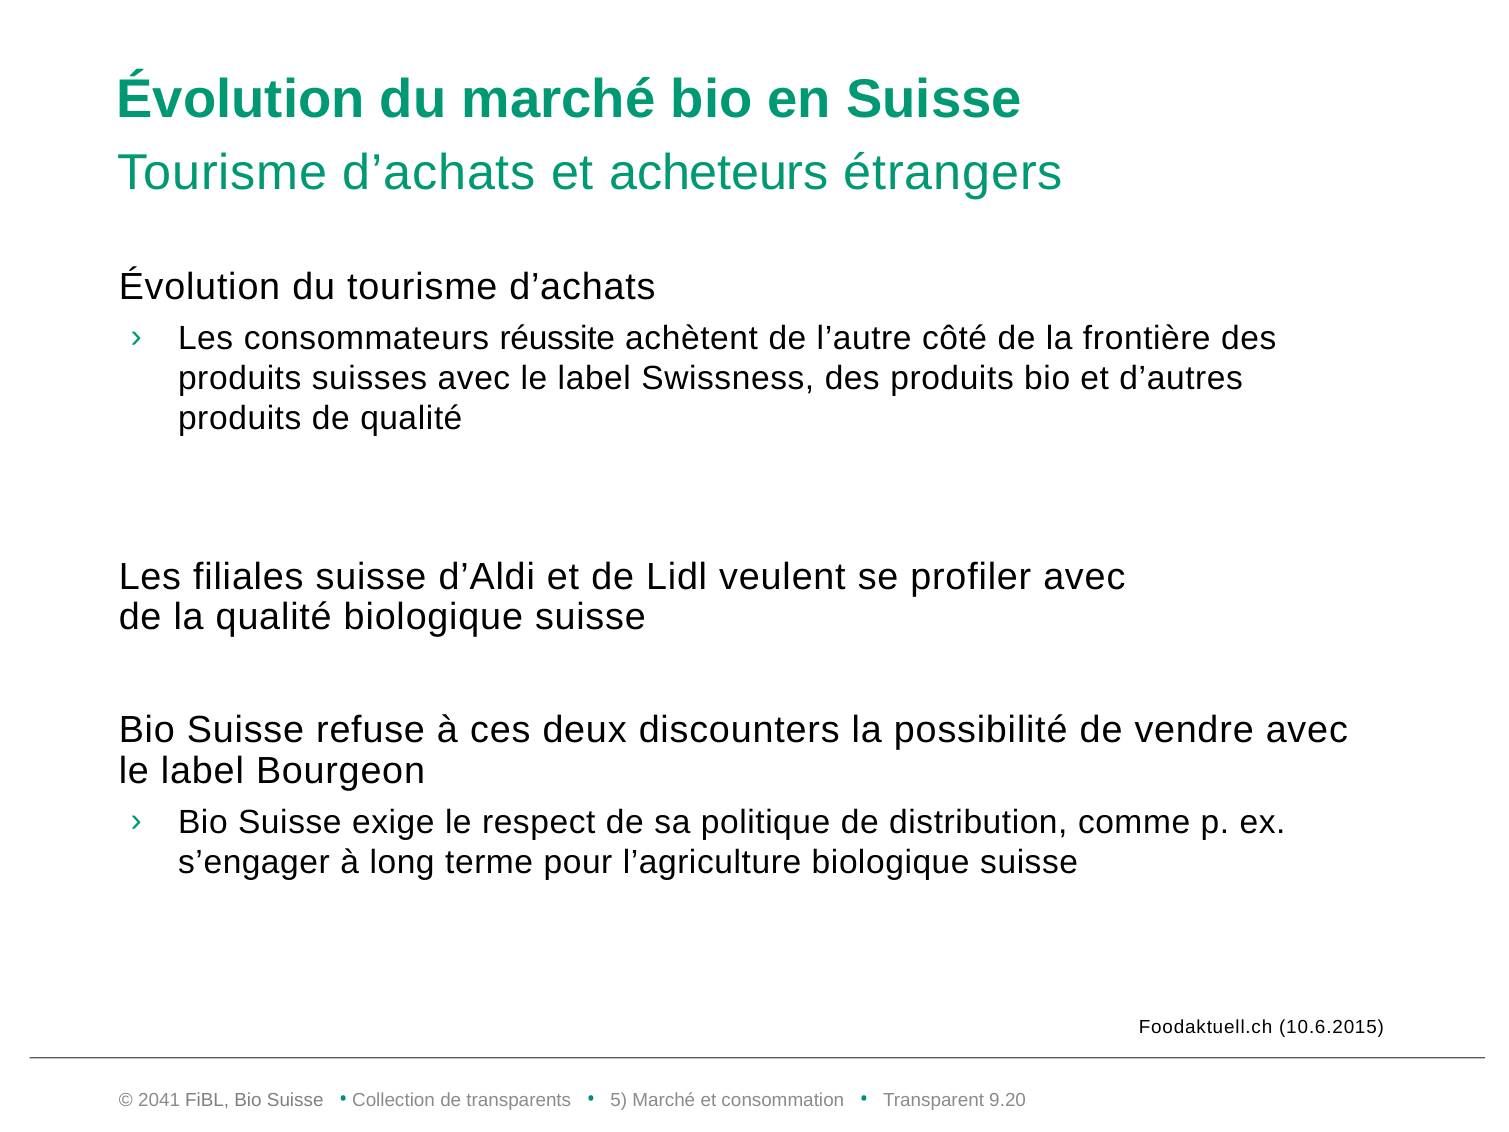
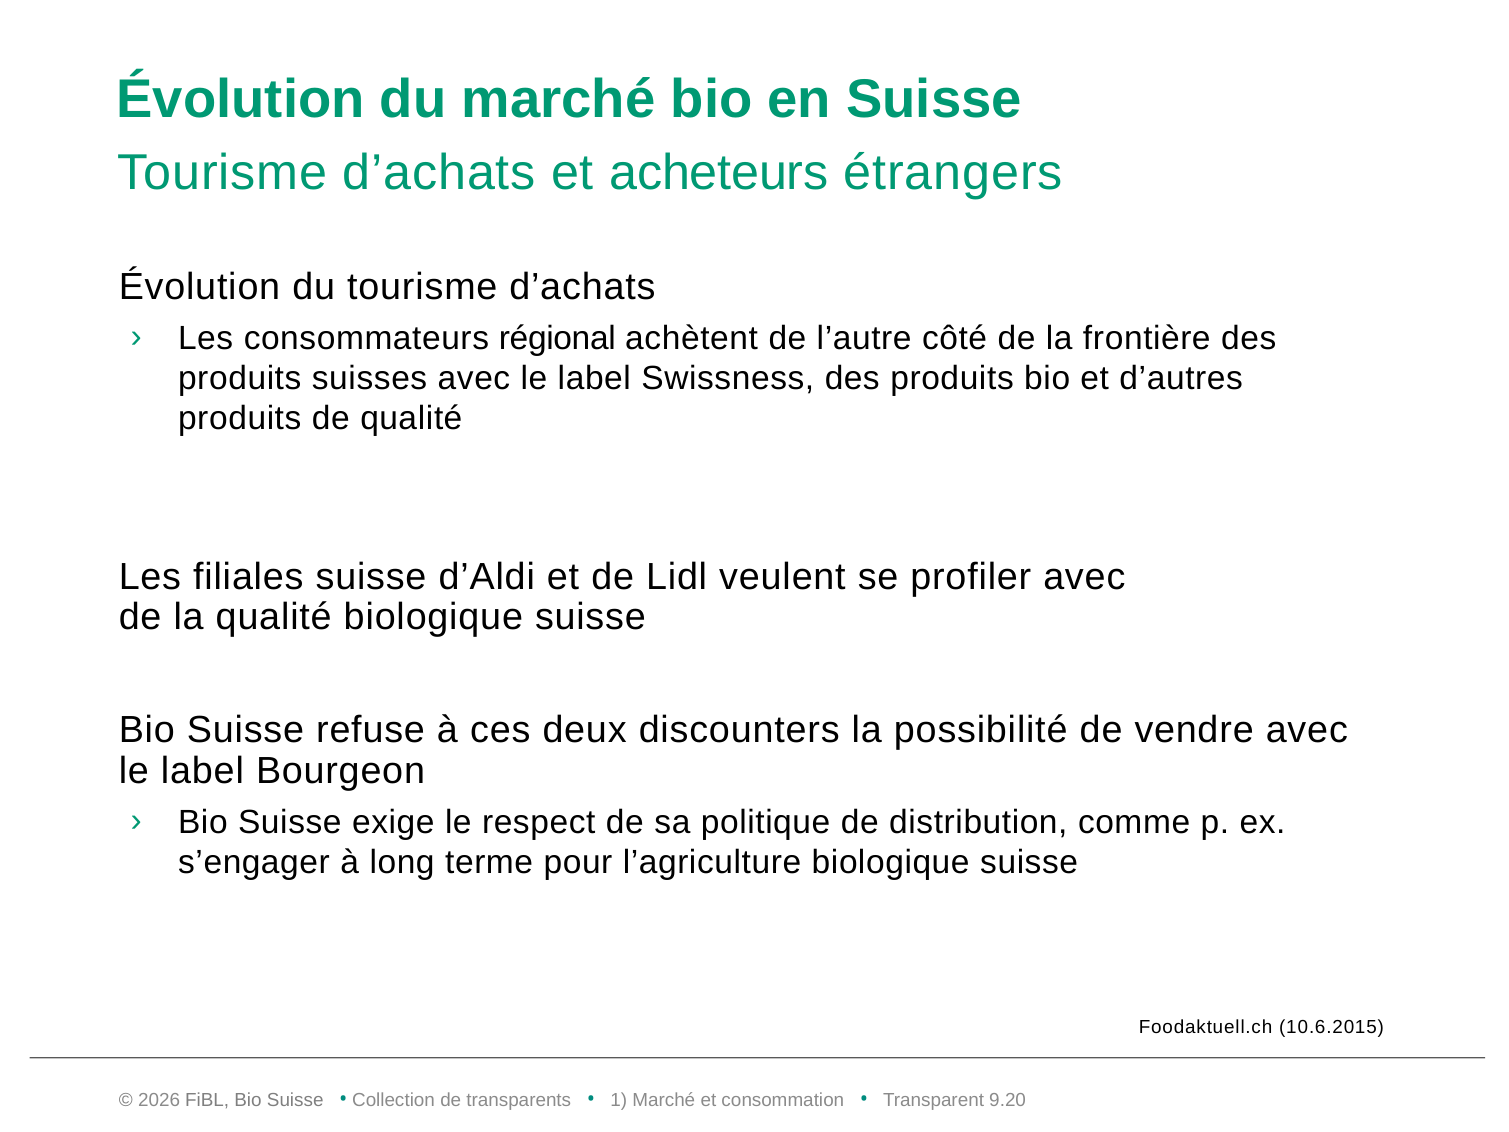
réussite: réussite -> régional (557, 338)
2041: 2041 -> 2026 (159, 1100)
5: 5 -> 1 (619, 1100)
